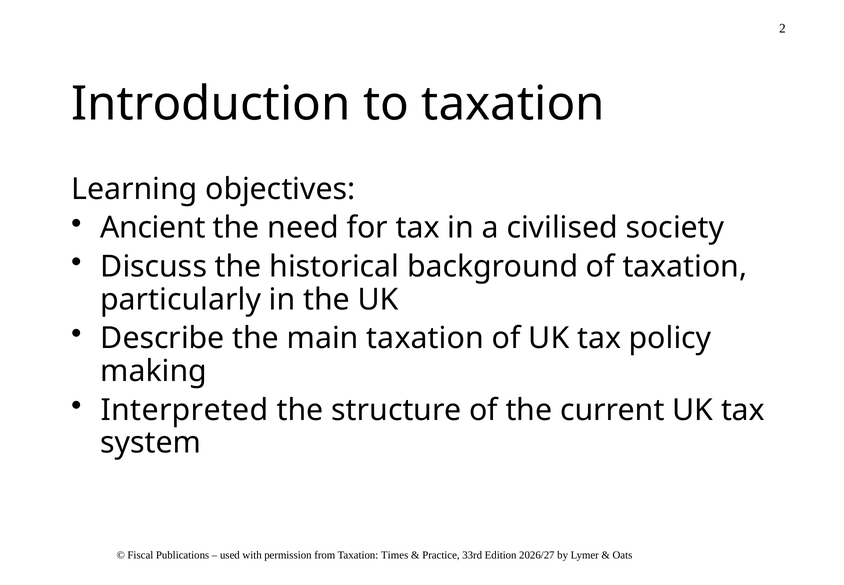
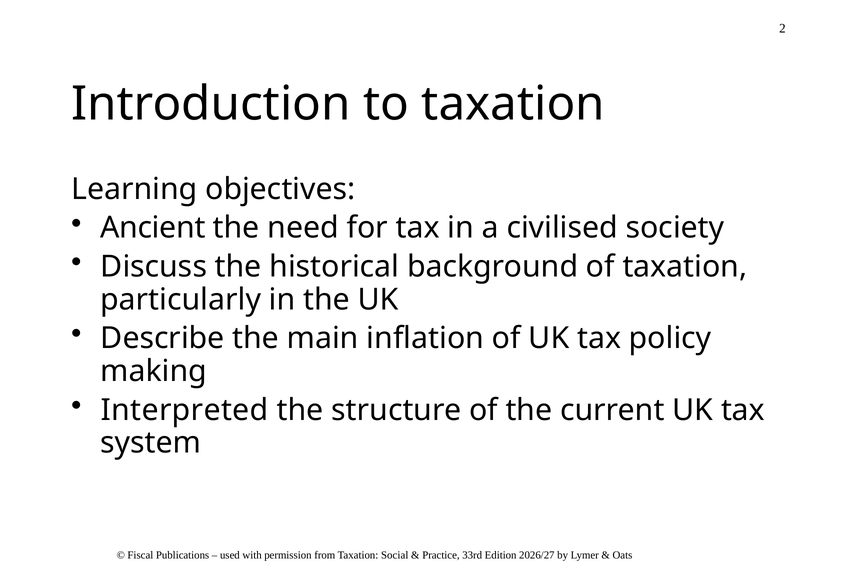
main taxation: taxation -> inflation (425, 338)
Times: Times -> Social (395, 555)
